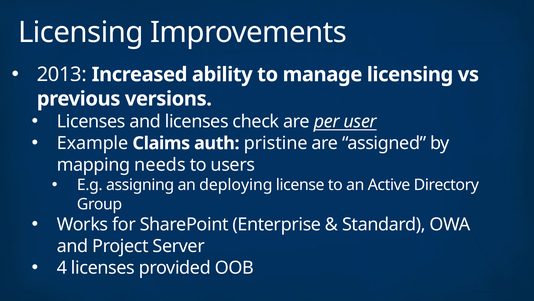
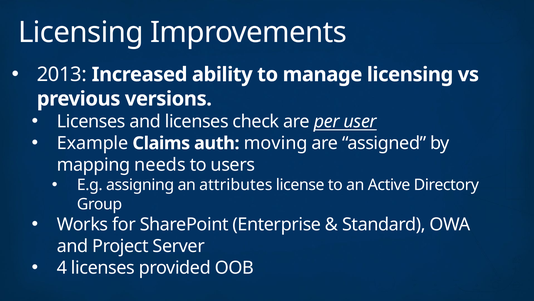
pristine: pristine -> moving (276, 143)
deploying: deploying -> attributes (236, 185)
